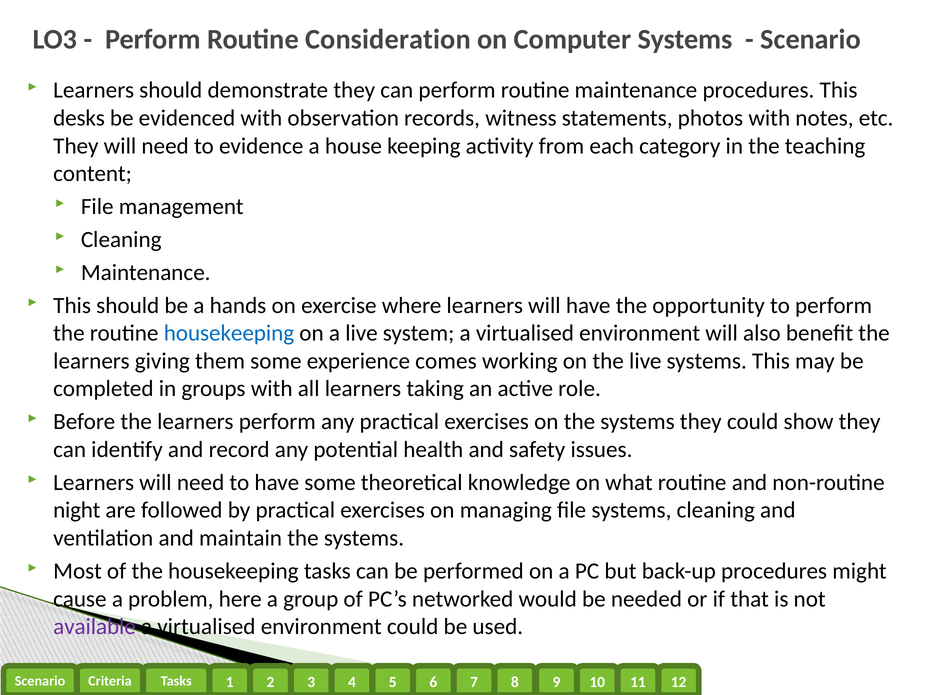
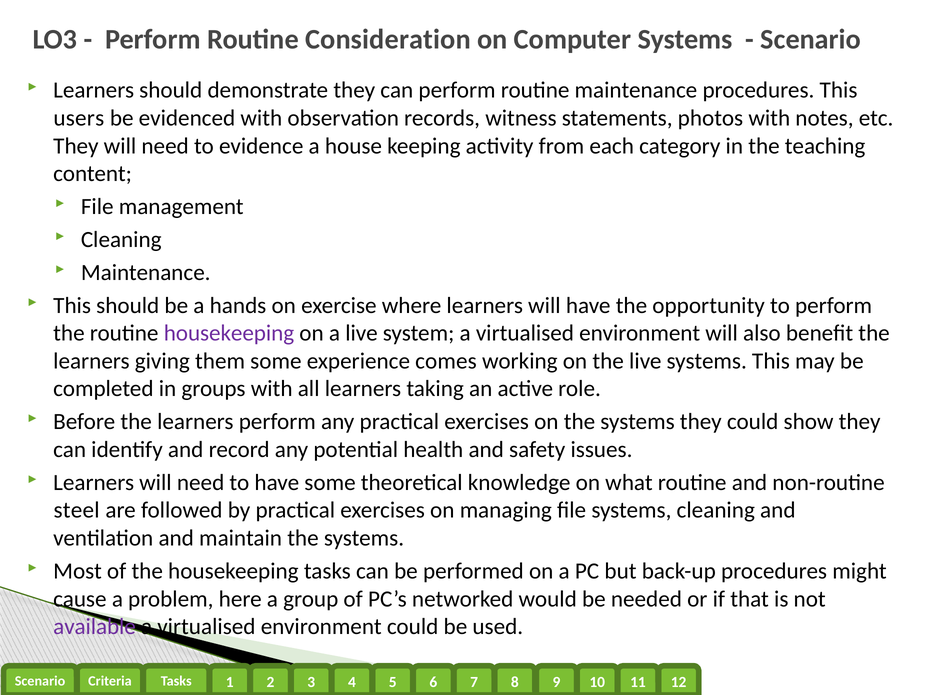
desks: desks -> users (79, 118)
housekeeping colour: blue -> purple (229, 333)
night: night -> steel (77, 511)
